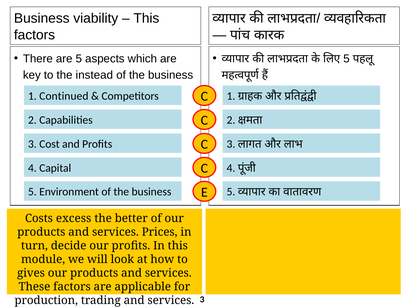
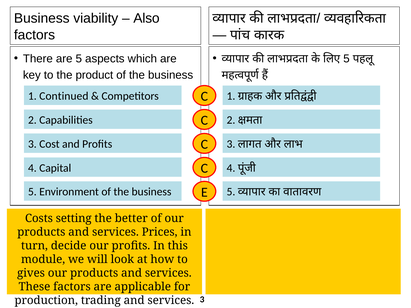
This: This -> Also (146, 18)
instead: instead -> product (94, 75)
excess: excess -> setting (74, 218)
